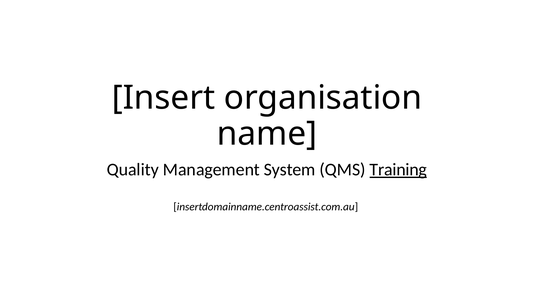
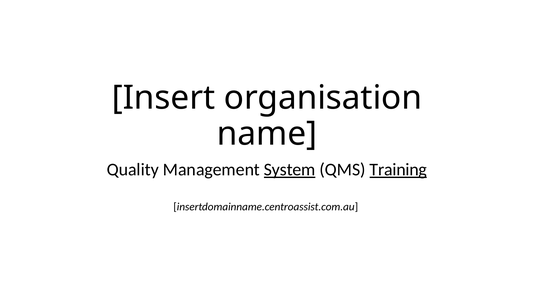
System underline: none -> present (290, 169)
